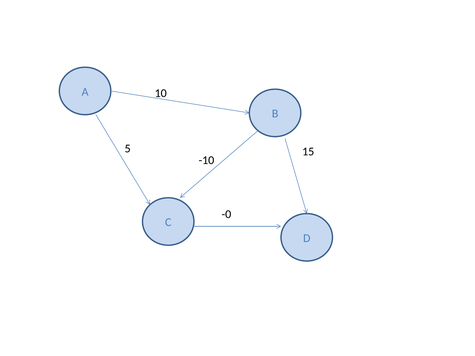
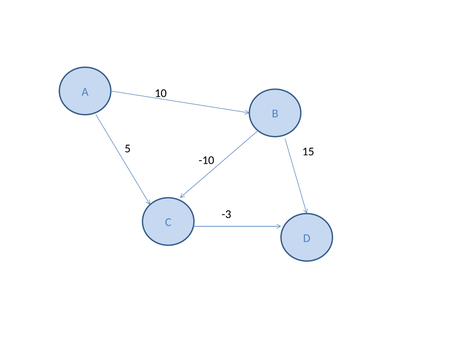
-0: -0 -> -3 (226, 214)
